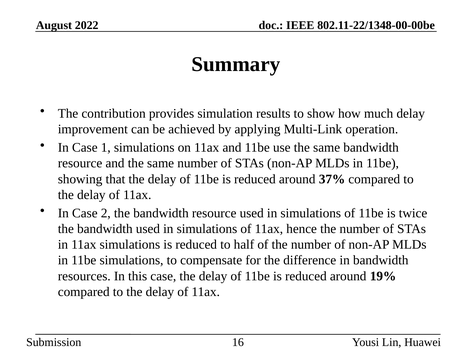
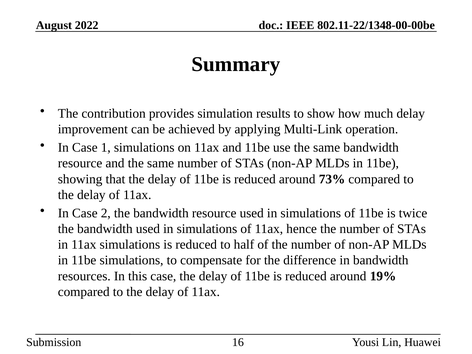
37%: 37% -> 73% (332, 179)
